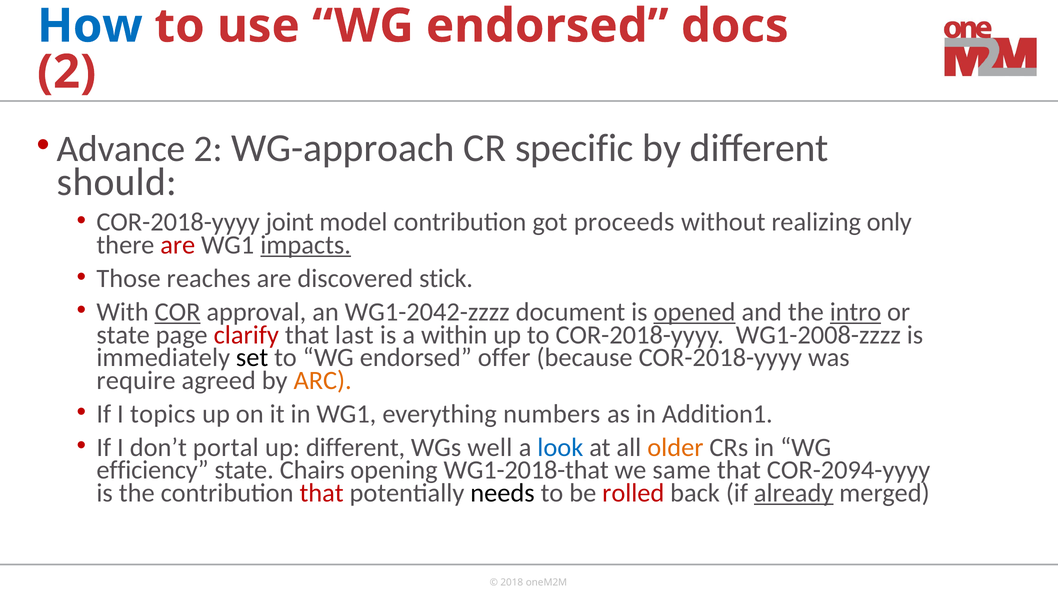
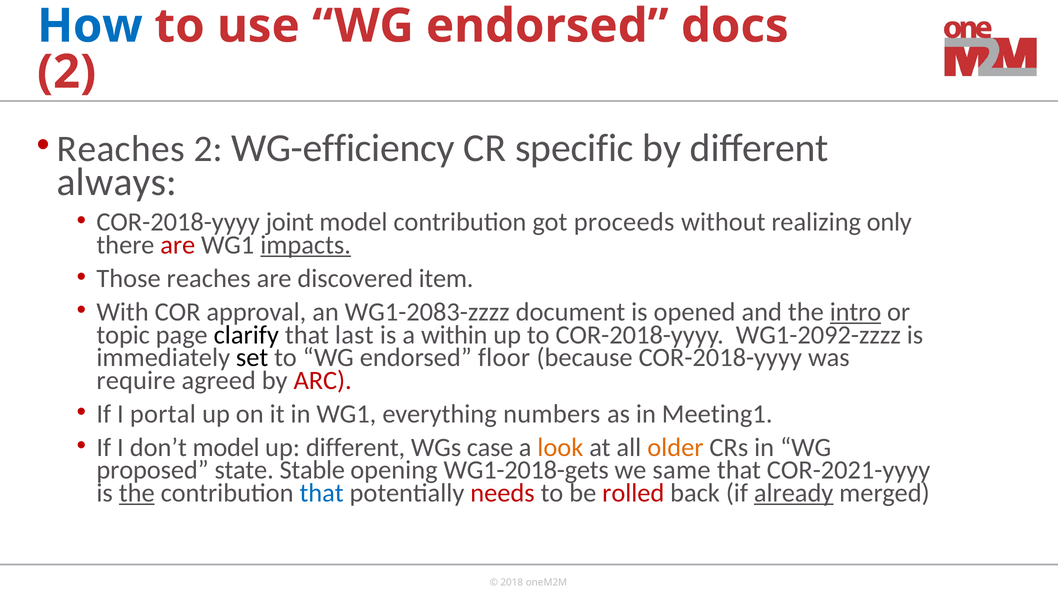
Advance: Advance -> Reaches (121, 149)
WG-approach: WG-approach -> WG-efficiency (343, 148)
should: should -> always (117, 182)
stick: stick -> item (446, 279)
COR underline: present -> none (178, 312)
WG1-2042-zzzz: WG1-2042-zzzz -> WG1-2083-zzzz (427, 312)
opened underline: present -> none (695, 312)
state: state -> topic (123, 335)
clarify colour: red -> black (246, 335)
WG1-2008-zzzz: WG1-2008-zzzz -> WG1-2092-zzzz (818, 335)
offer: offer -> floor (504, 358)
ARC colour: orange -> red (323, 381)
topics: topics -> portal (163, 414)
Addition1: Addition1 -> Meeting1 (717, 414)
don’t portal: portal -> model (226, 447)
well: well -> case (490, 447)
look colour: blue -> orange (560, 447)
efficiency: efficiency -> proposed (153, 470)
Chairs: Chairs -> Stable (312, 470)
WG1-2018-that: WG1-2018-that -> WG1-2018-gets (526, 470)
COR-2094-yyyy: COR-2094-yyyy -> COR-2021-yyyy (849, 470)
the underline: none -> present (137, 493)
that colour: red -> blue (322, 493)
needs colour: black -> red (502, 493)
